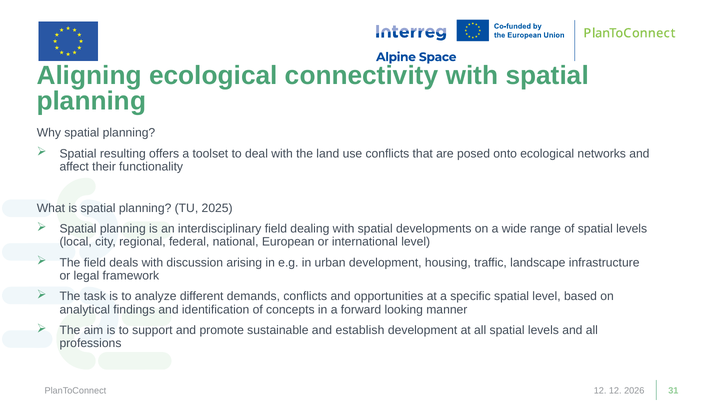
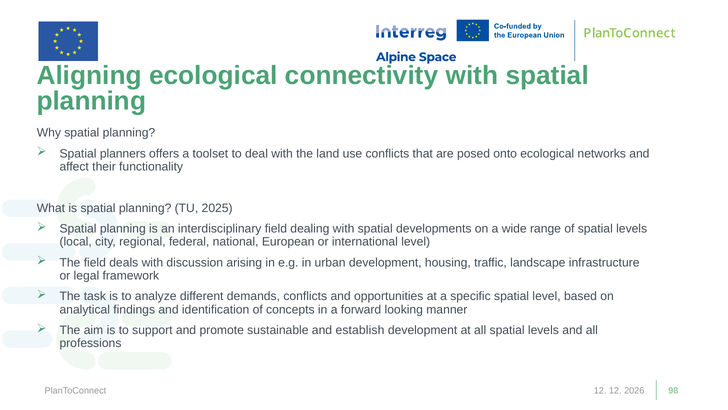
resulting: resulting -> planners (123, 153)
31: 31 -> 98 (673, 390)
